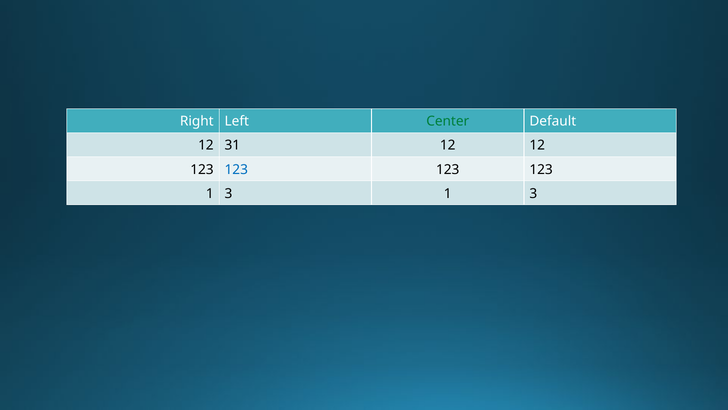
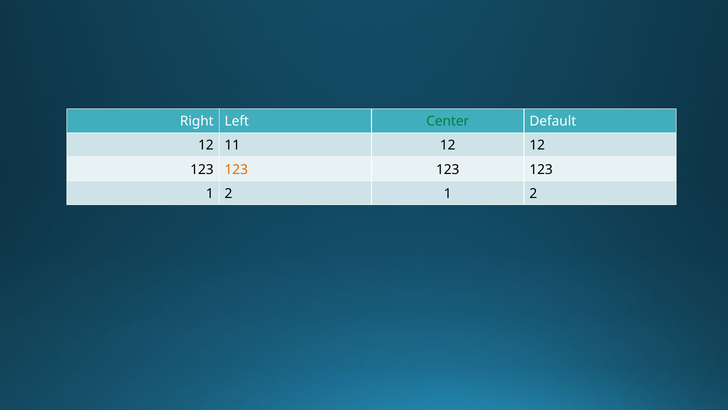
31: 31 -> 11 (232, 145)
123 colour: blue -> orange (236, 169)
3: 3 -> 2 (228, 193)
3: 3 -> 2 (533, 193)
